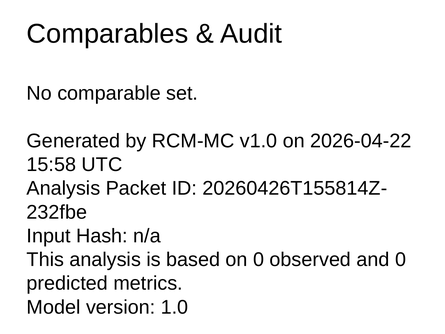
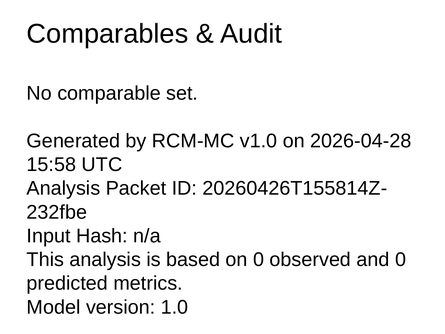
2026-04-22: 2026-04-22 -> 2026-04-28 (361, 141)
